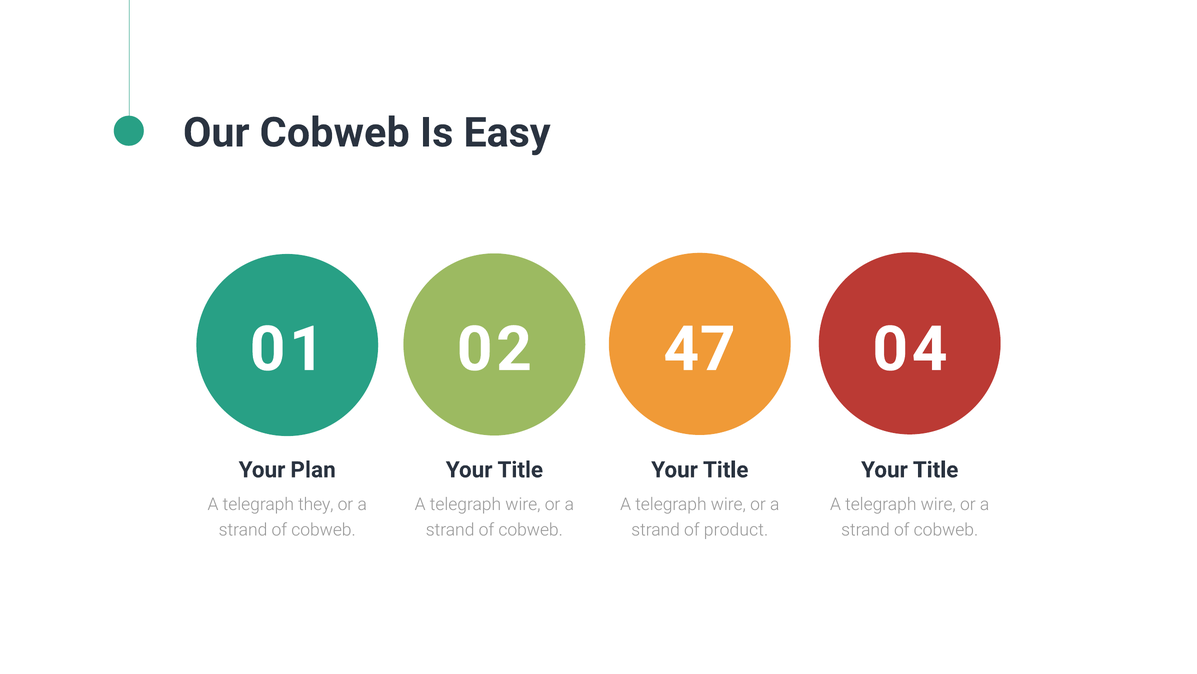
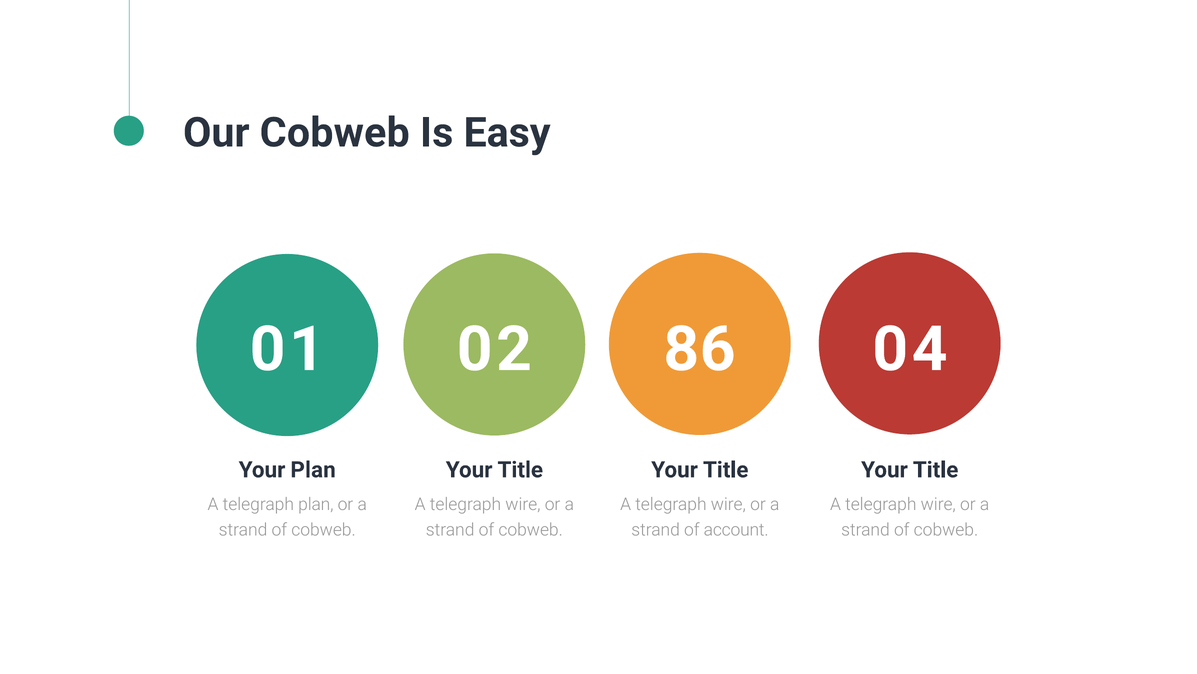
47: 47 -> 86 (699, 349)
telegraph they: they -> plan (316, 504)
product: product -> account (736, 530)
